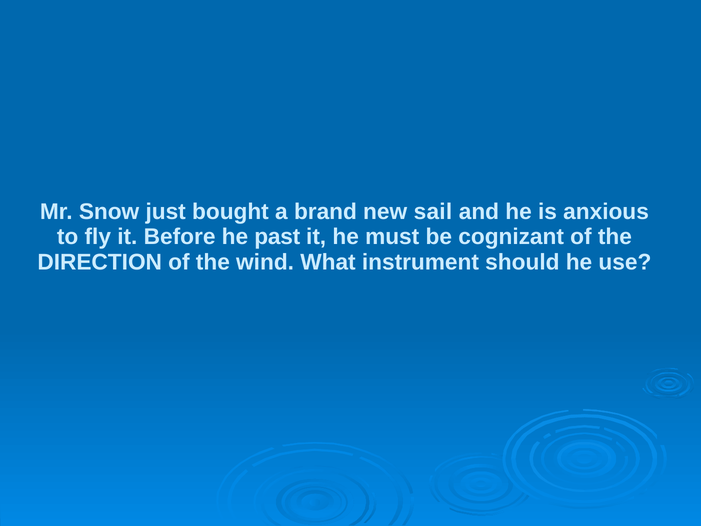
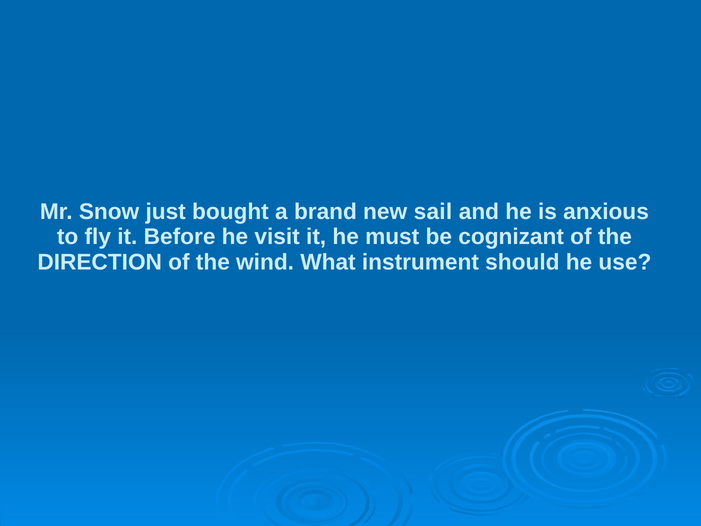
past: past -> visit (277, 237)
